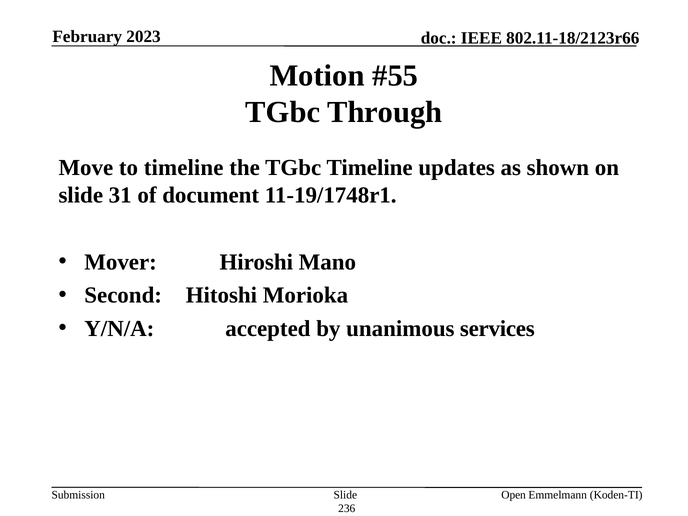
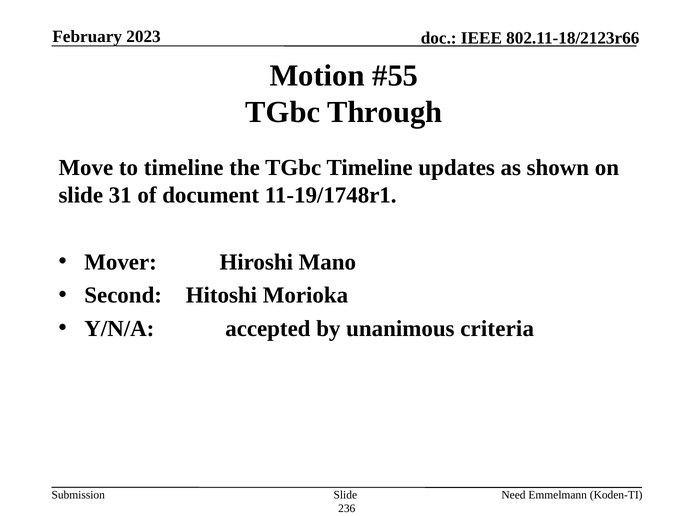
services: services -> criteria (497, 328)
Open: Open -> Need (514, 495)
